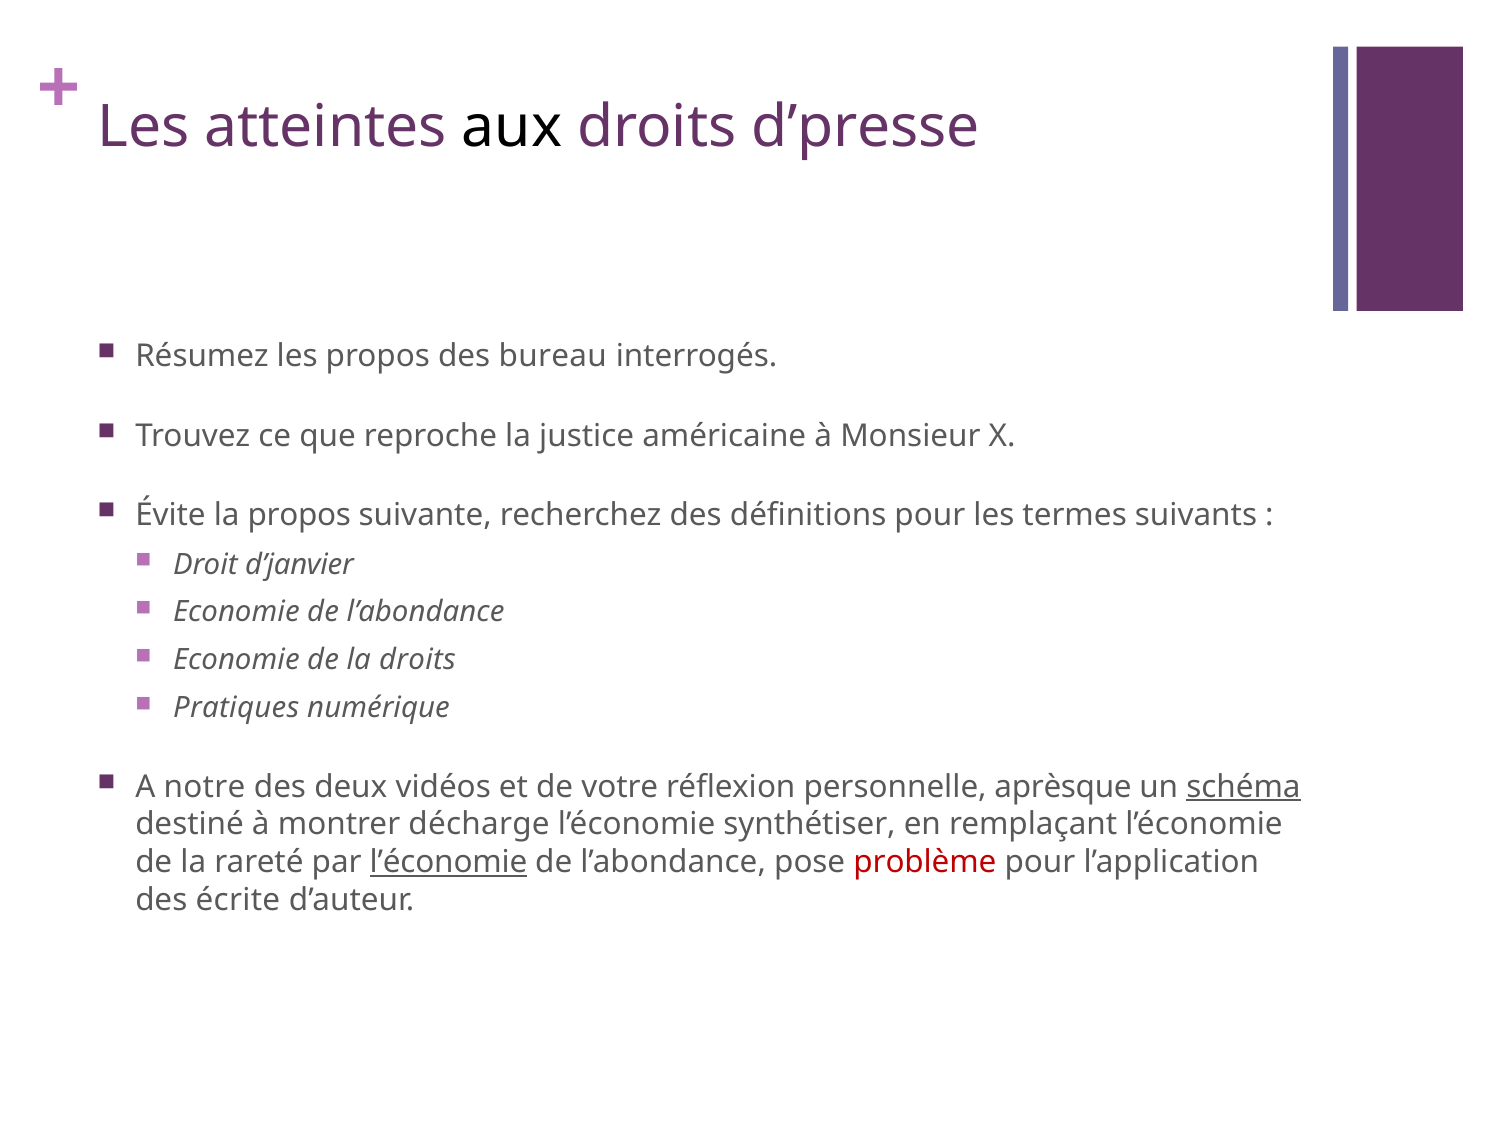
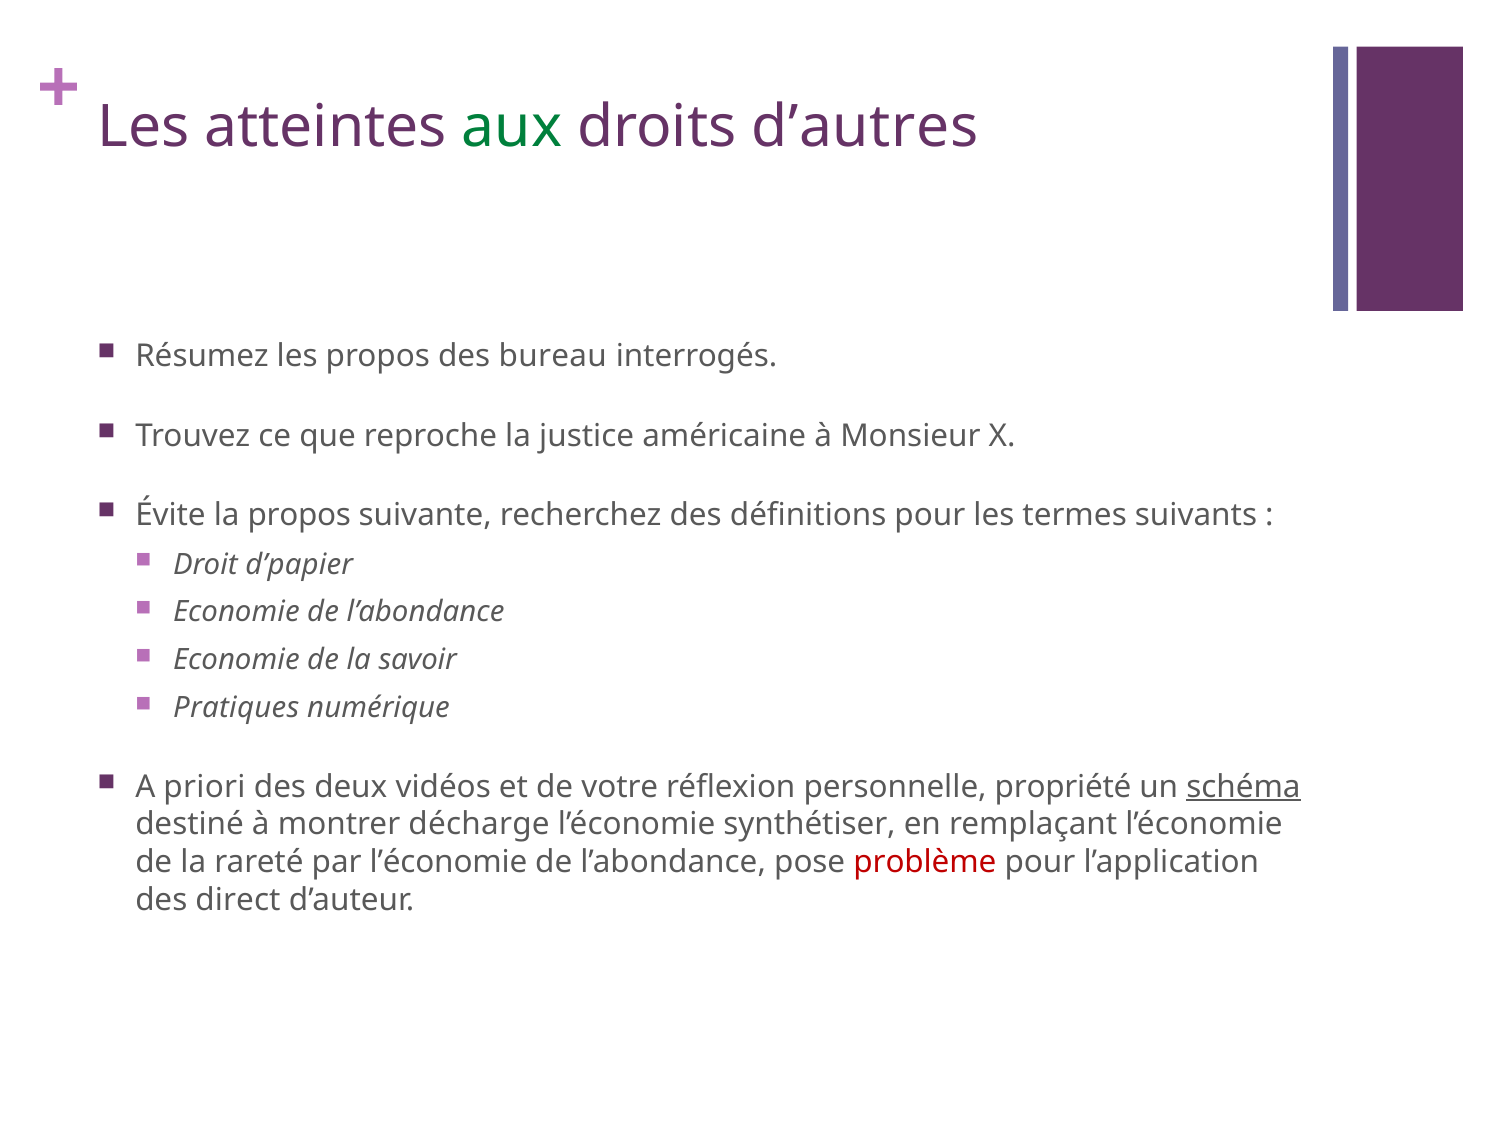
aux colour: black -> green (512, 127)
d’presse: d’presse -> d’autres (865, 127)
d’janvier: d’janvier -> d’papier (299, 565)
la droits: droits -> savoir (418, 660)
notre: notre -> priori (205, 787)
aprèsque: aprèsque -> propriété (1063, 787)
l’économie underline: present -> none (448, 862)
écrite: écrite -> direct (238, 900)
